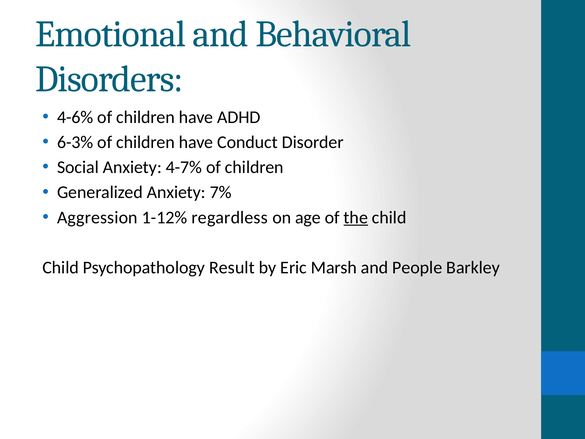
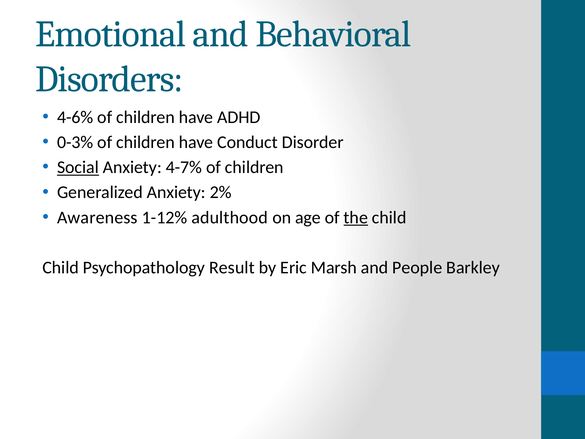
6-3%: 6-3% -> 0-3% (75, 142)
Social underline: none -> present (78, 167)
7%: 7% -> 2% (221, 192)
Aggression: Aggression -> Awareness (97, 217)
regardless: regardless -> adulthood (230, 217)
